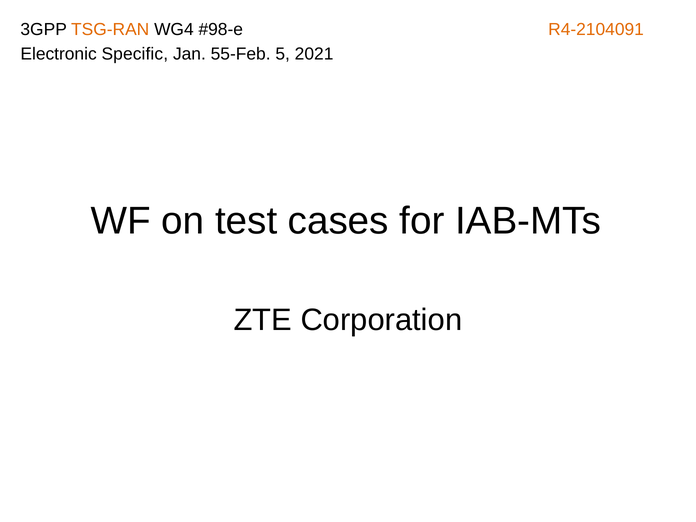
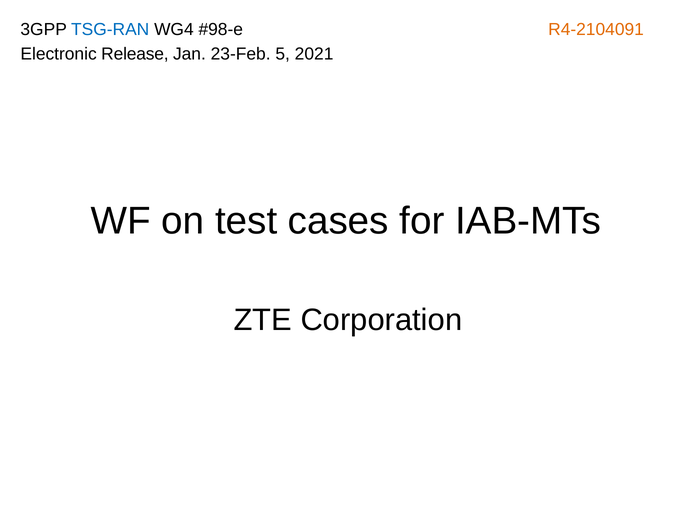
TSG-RAN colour: orange -> blue (110, 29)
Specific: Specific -> Release (135, 54)
55-Feb: 55-Feb -> 23-Feb (241, 54)
